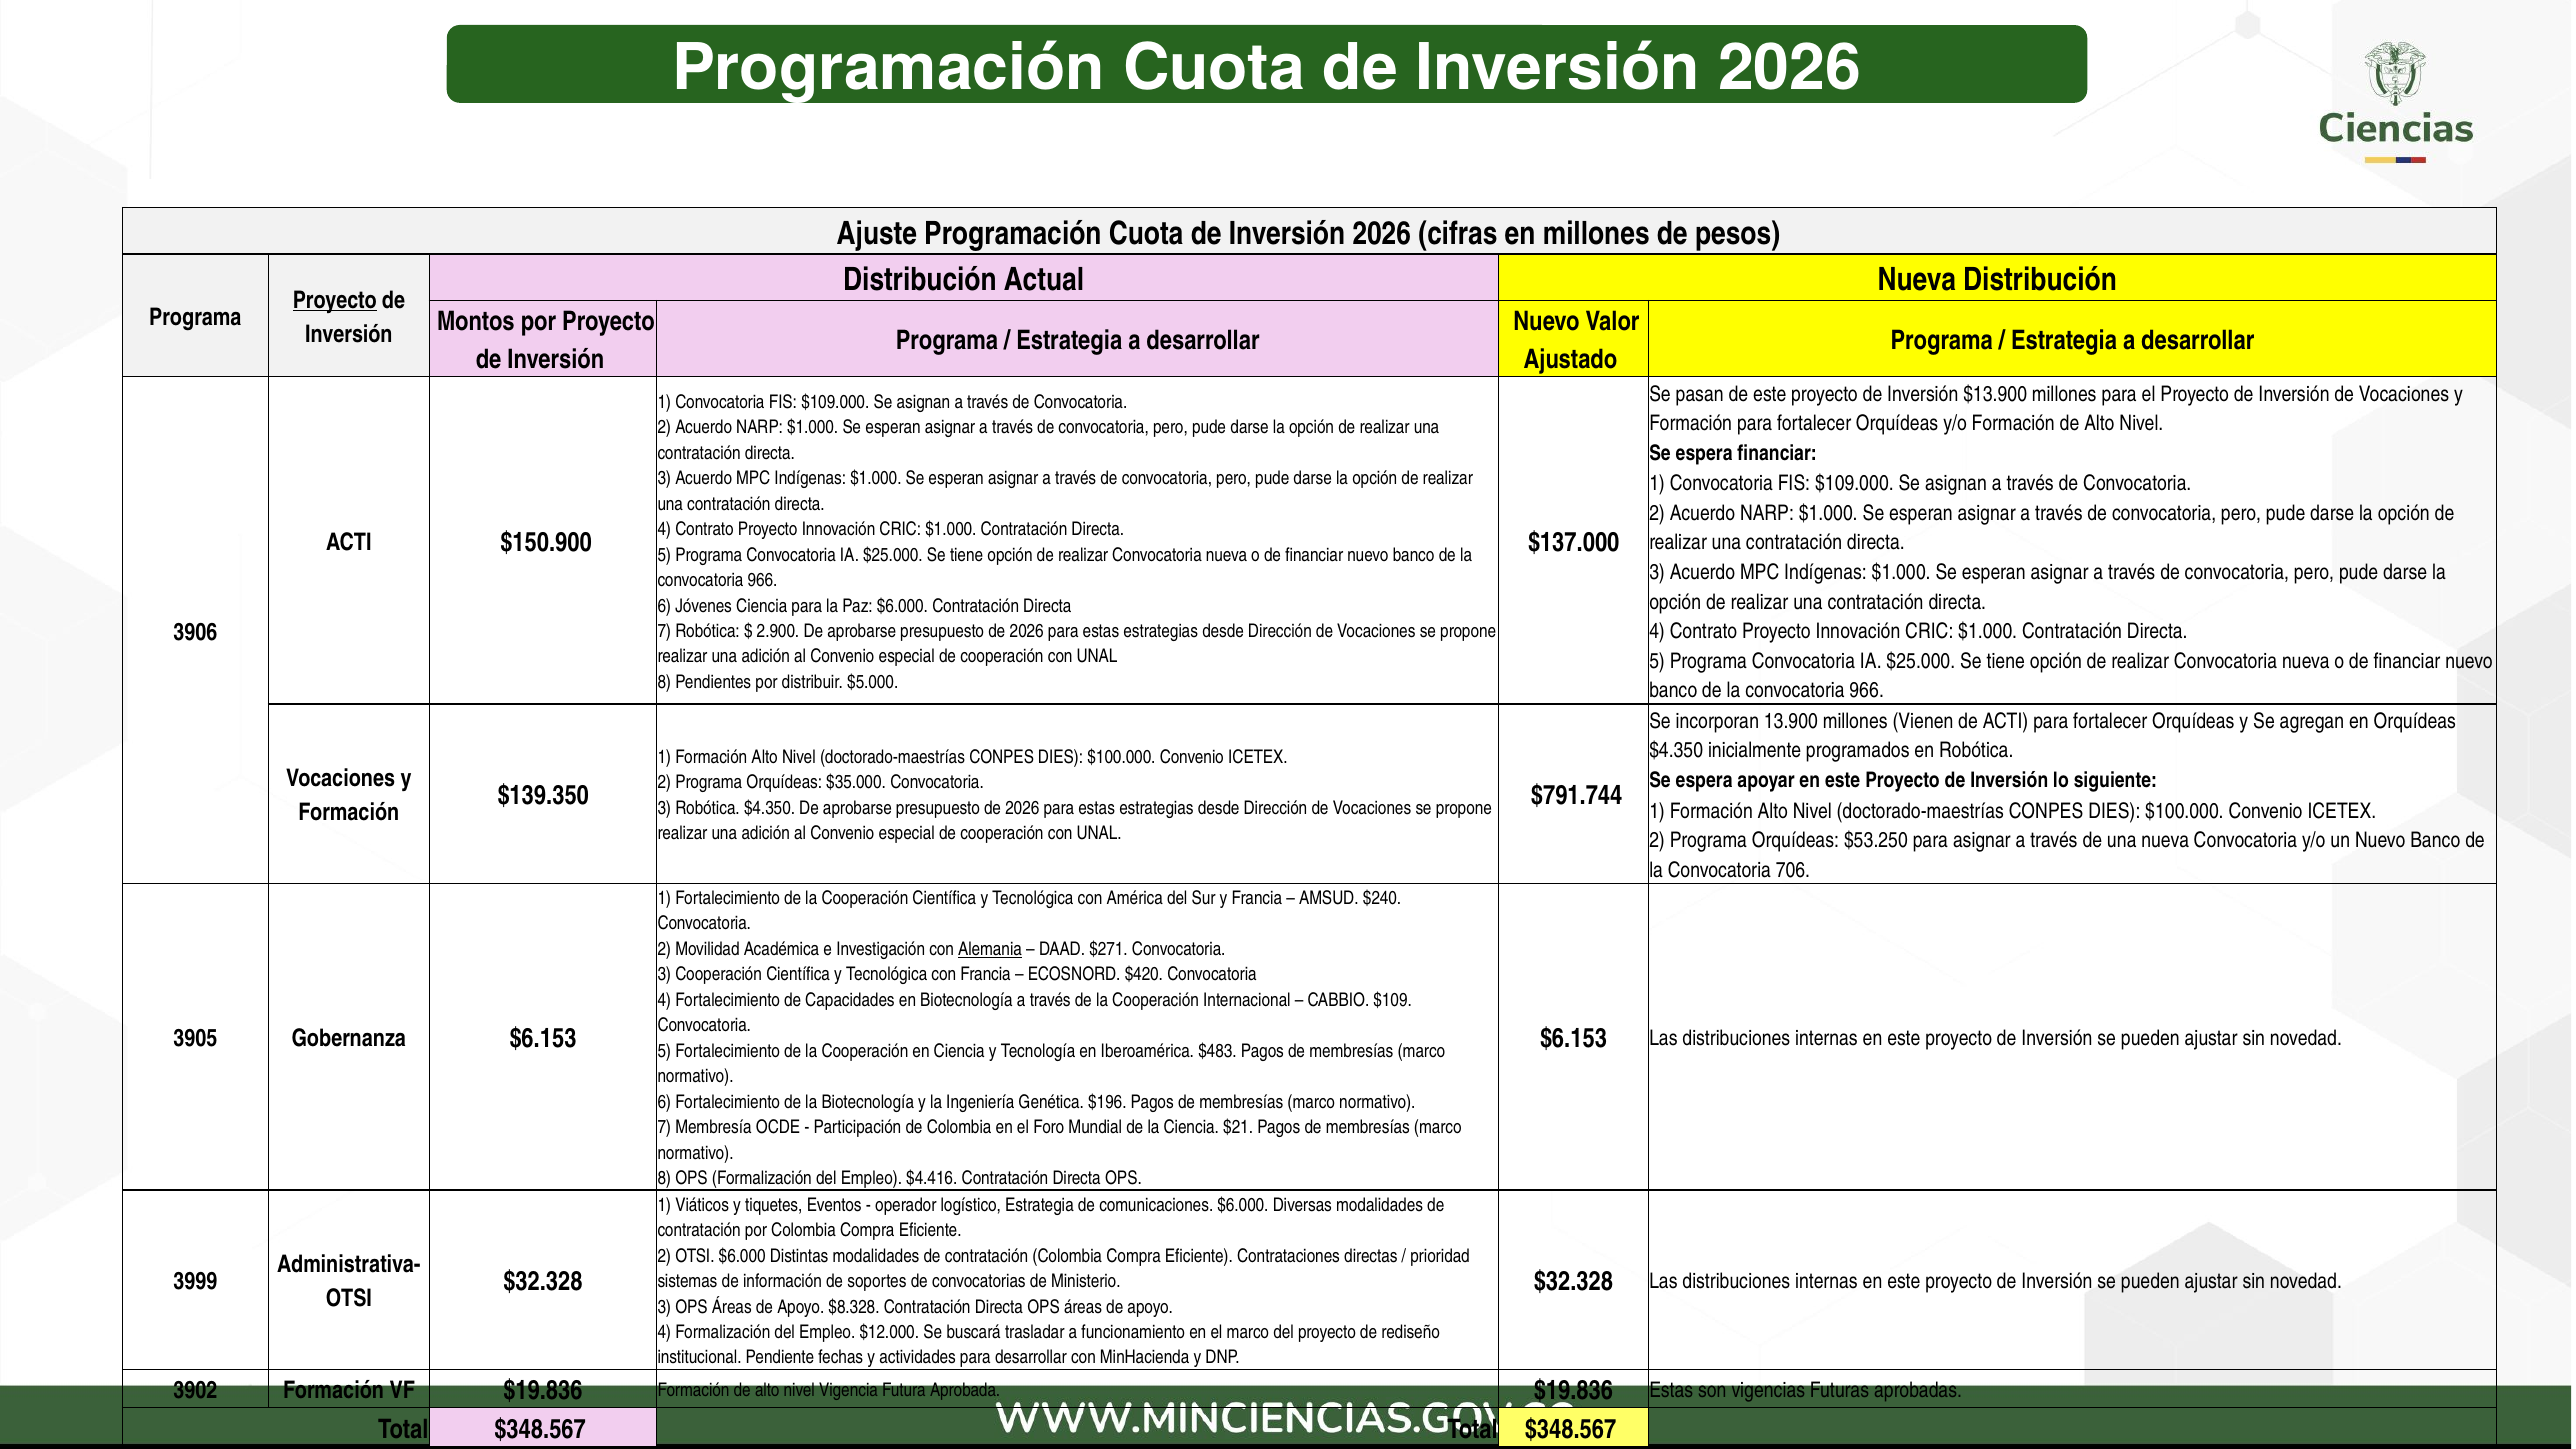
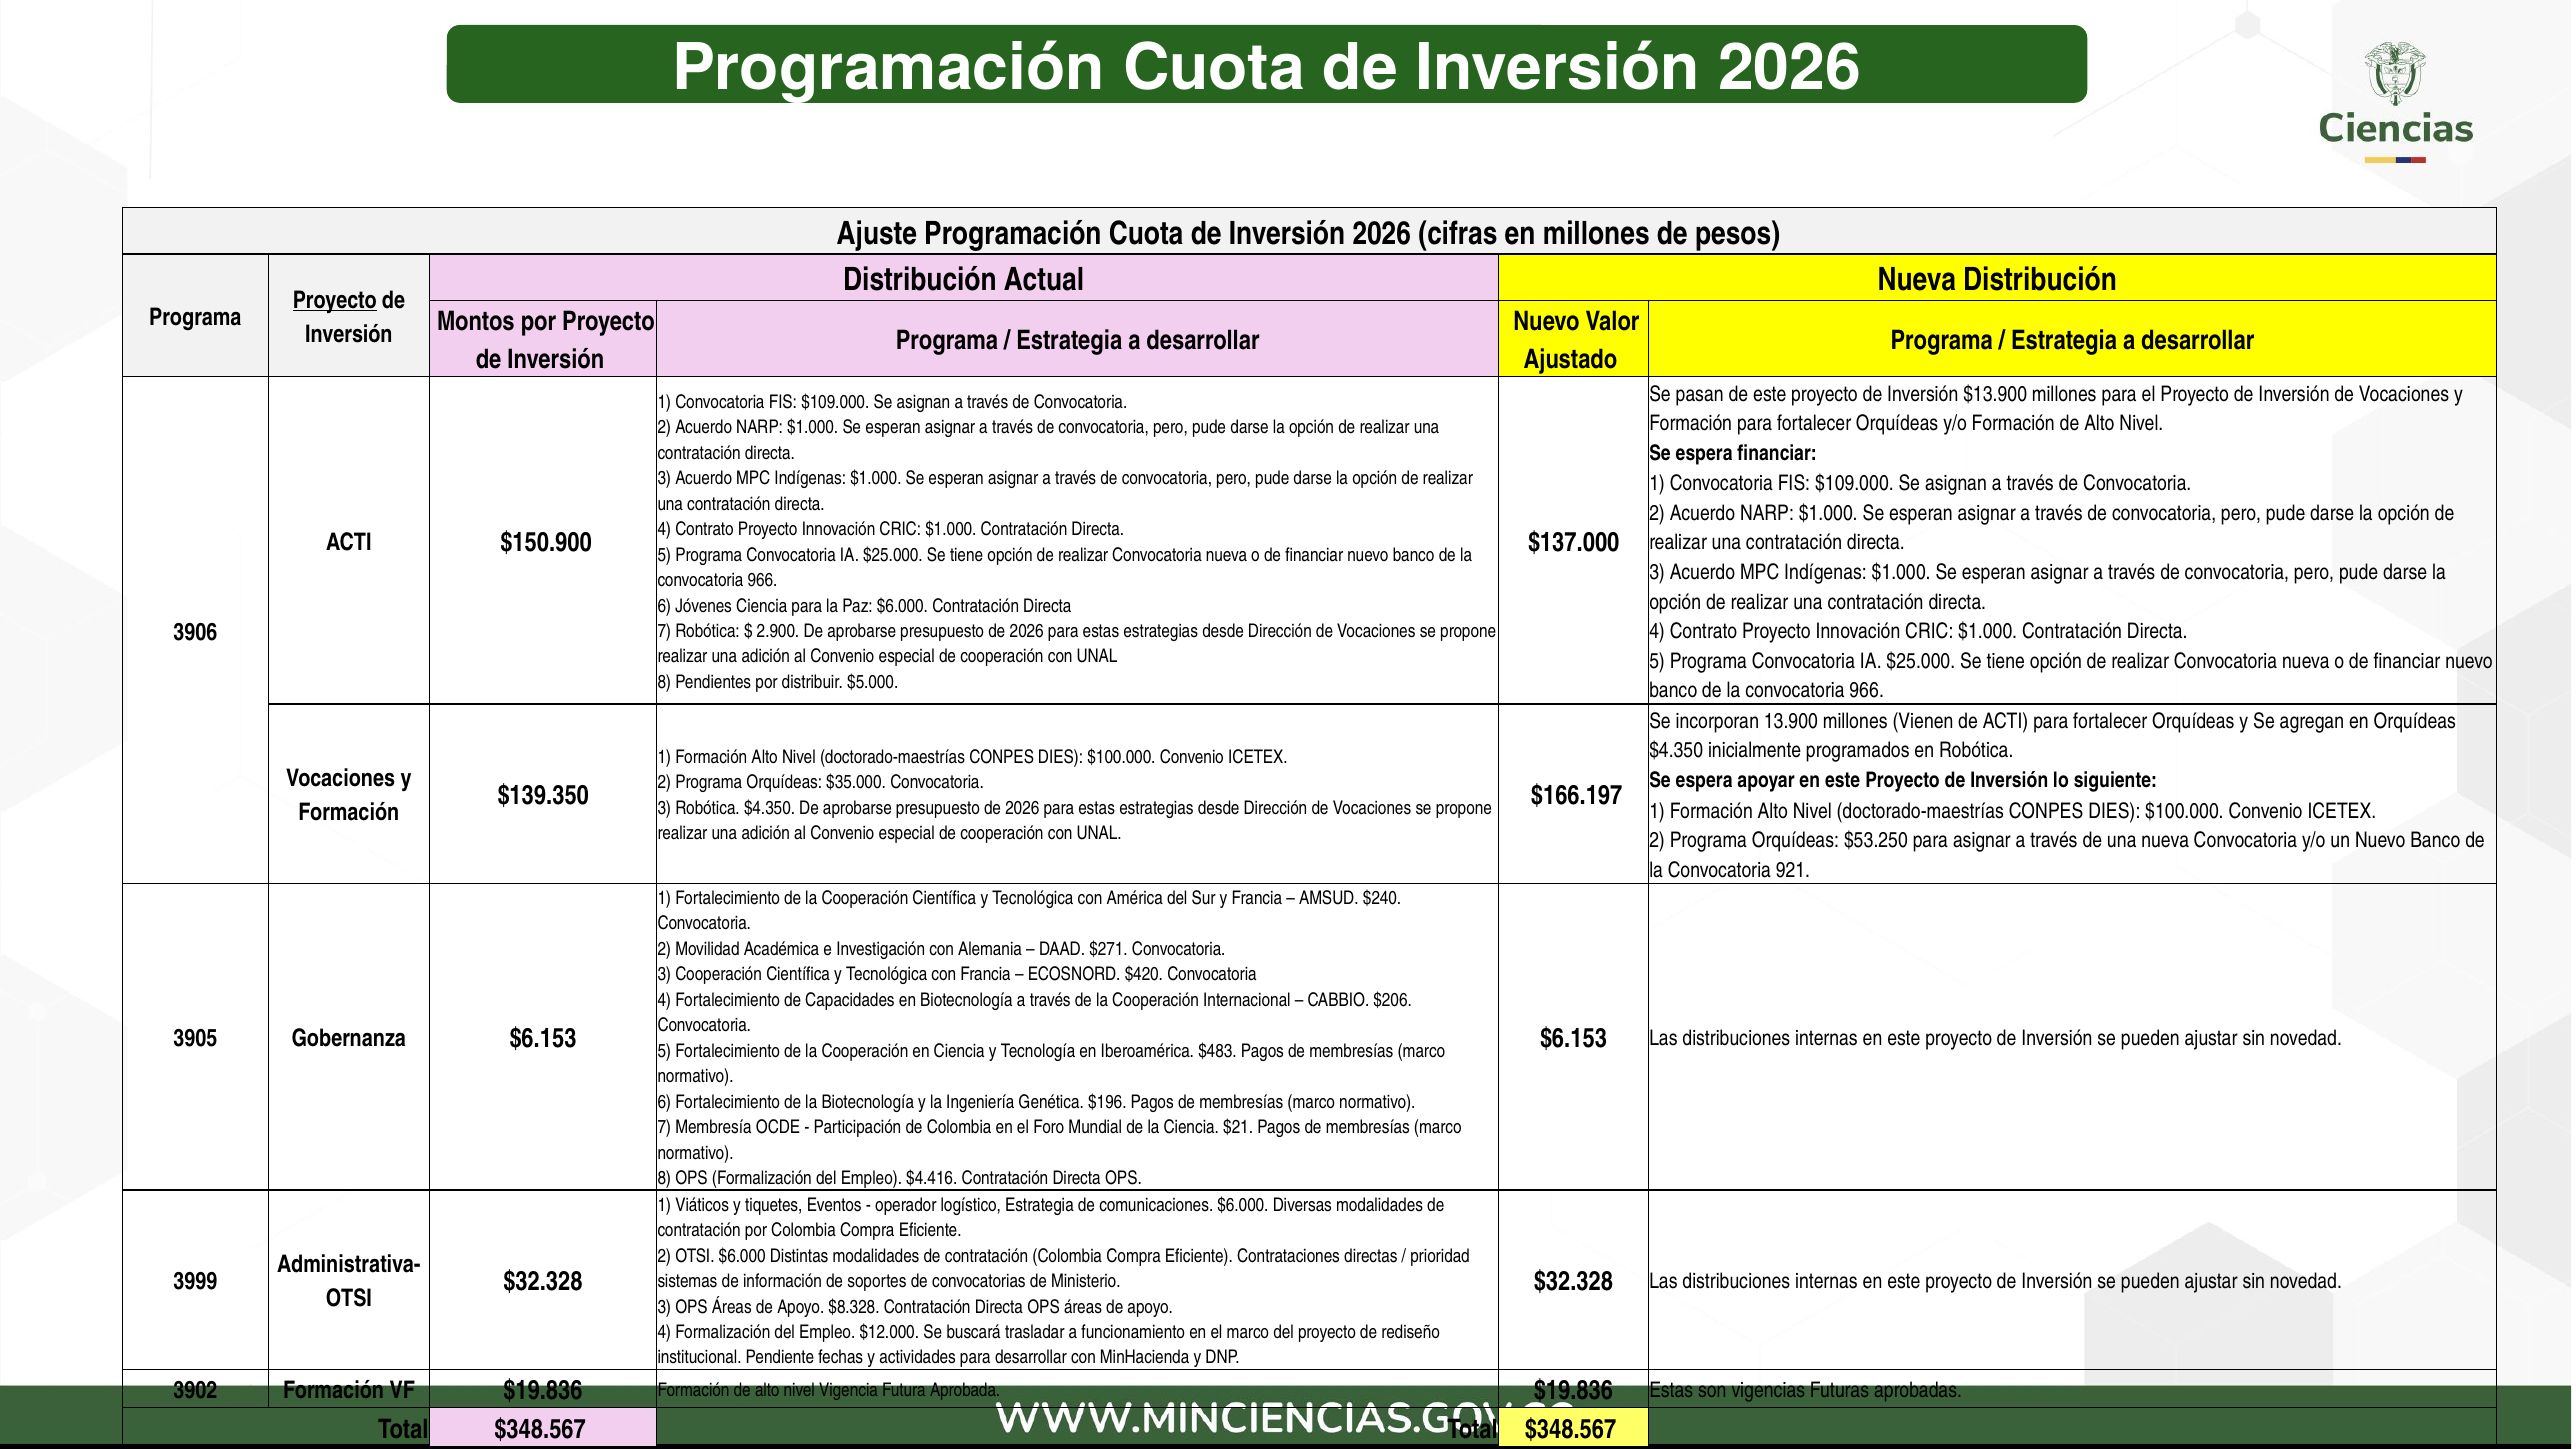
$791.744: $791.744 -> $166.197 (1577, 796)
706: 706 -> 921 (1793, 870)
Alemania underline: present -> none (990, 949)
$109: $109 -> $206 (1393, 1000)
